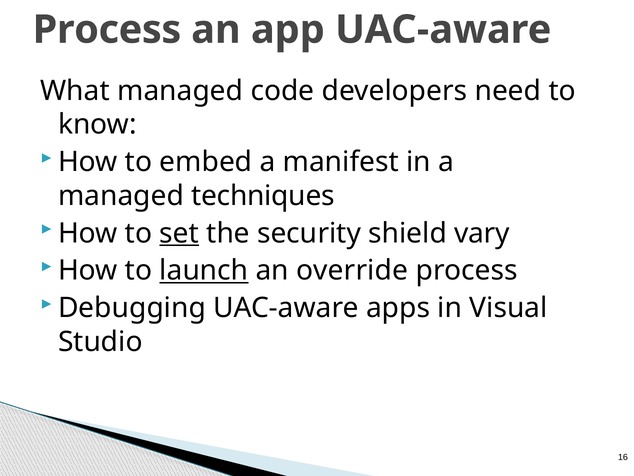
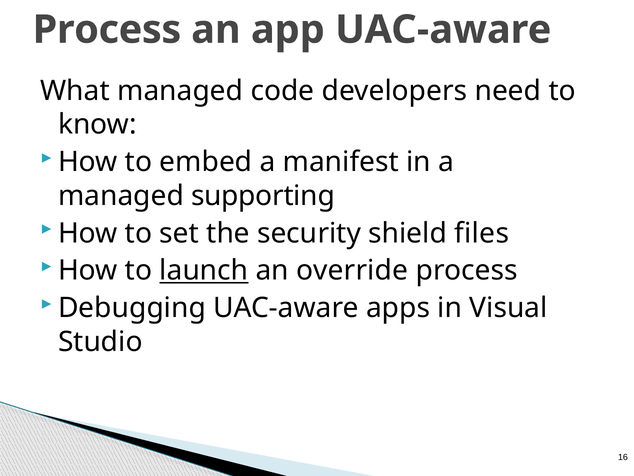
techniques: techniques -> supporting (263, 196)
set underline: present -> none (179, 233)
vary: vary -> files (482, 233)
